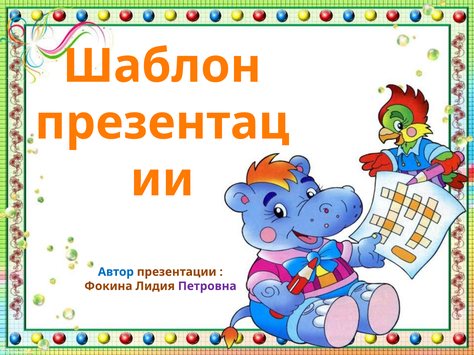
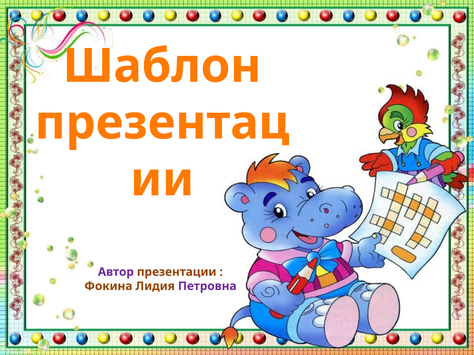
Автор colour: blue -> purple (116, 272)
